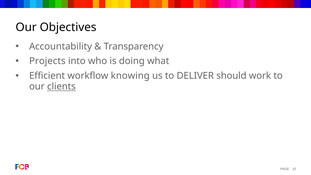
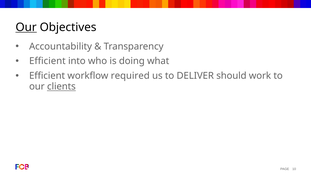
Our underline: none -> present (26, 27)
Projects: Projects -> Efficient (47, 61)
knowing: knowing -> required (130, 76)
